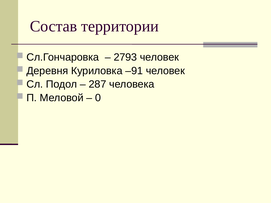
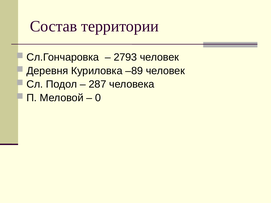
–91: –91 -> –89 (134, 71)
